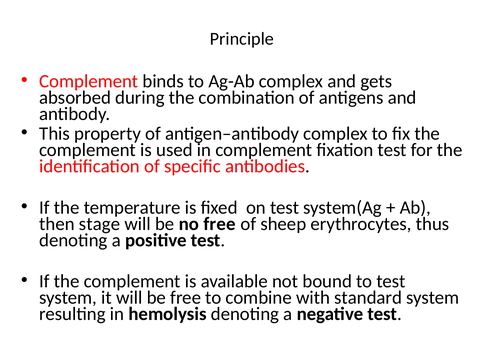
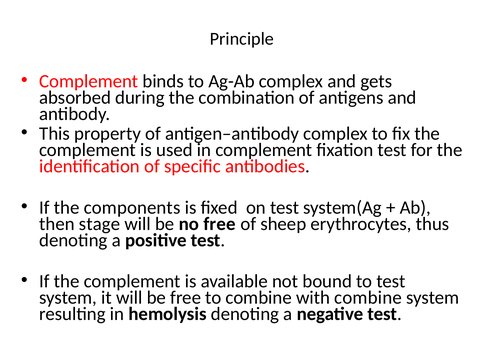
temperature: temperature -> components (132, 207)
with standard: standard -> combine (368, 297)
